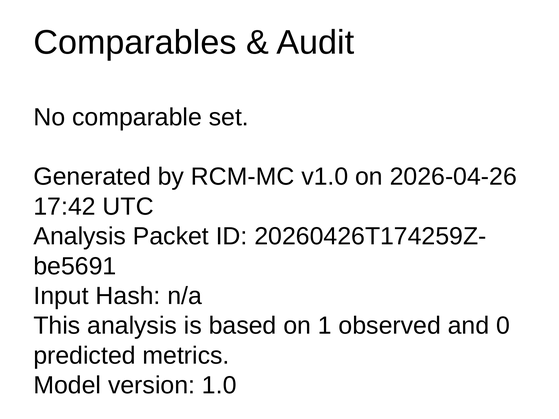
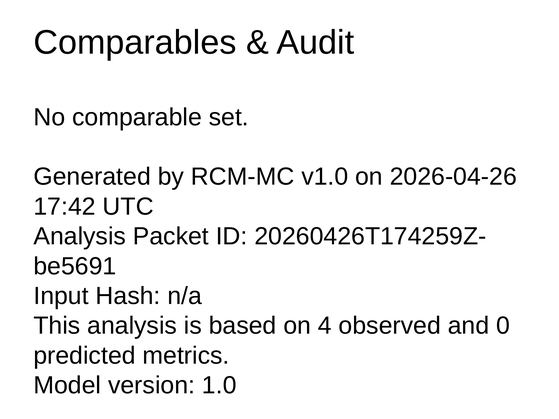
1: 1 -> 4 (325, 326)
